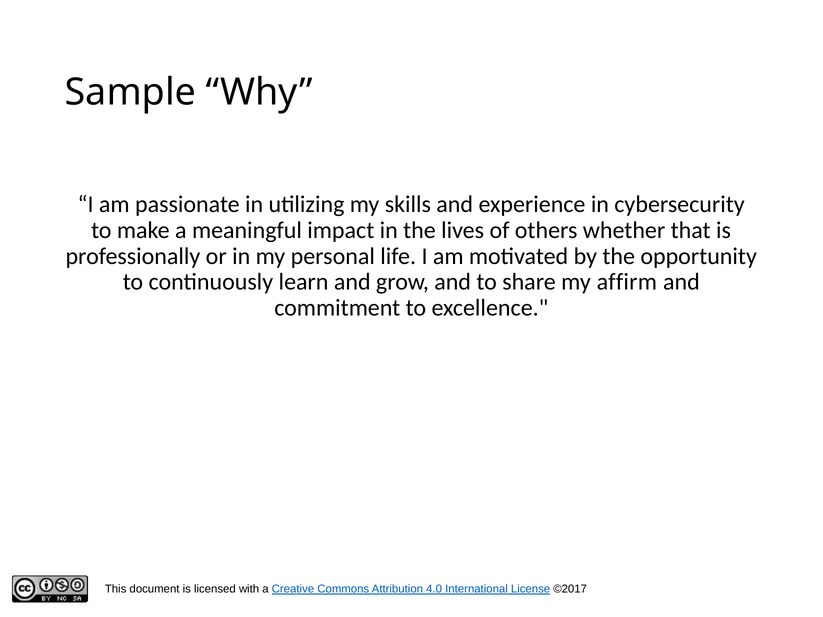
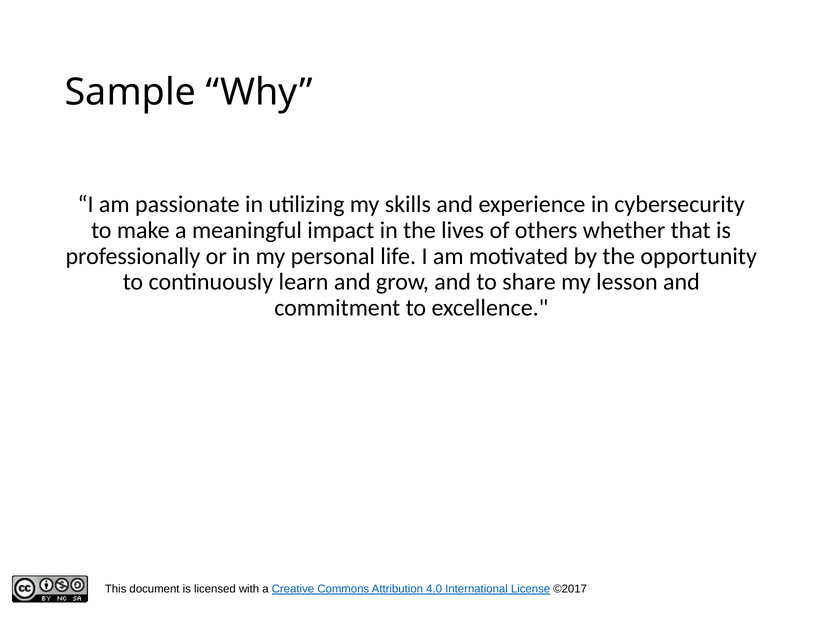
affirm: affirm -> lesson (627, 282)
